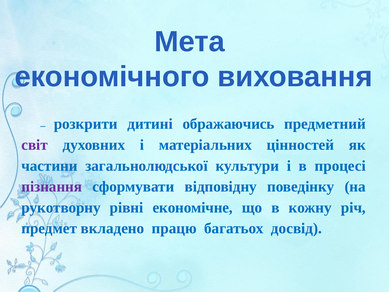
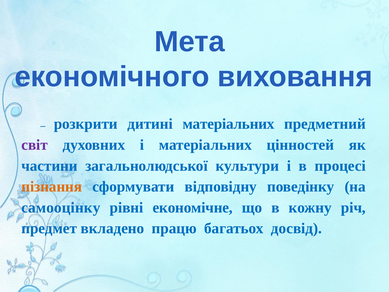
дитині ображаючись: ображаючись -> матеріальних (229, 124)
пізнання colour: purple -> orange (52, 186)
рукотворну: рукотворну -> самооцінку (61, 207)
